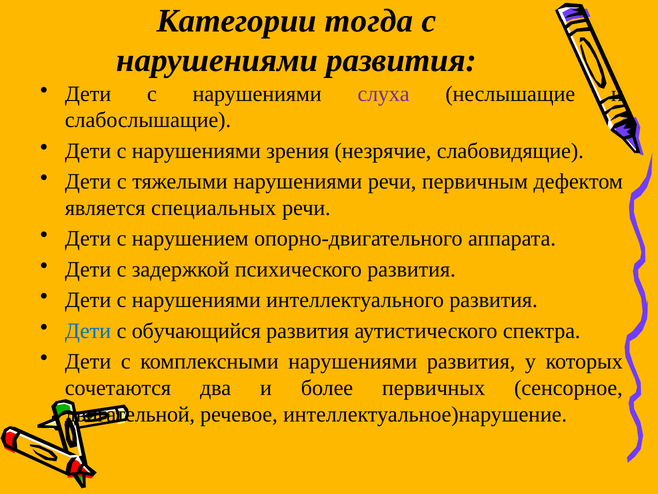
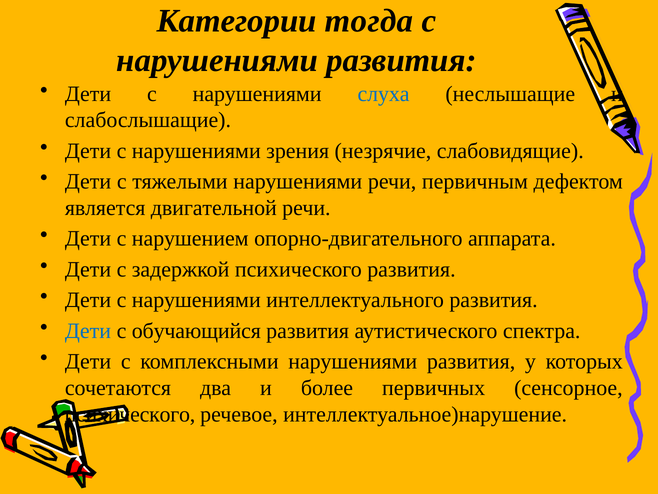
слуха colour: purple -> blue (384, 94)
специальных: специальных -> двигательной (214, 208)
двигательной: двигательной -> психического (130, 414)
